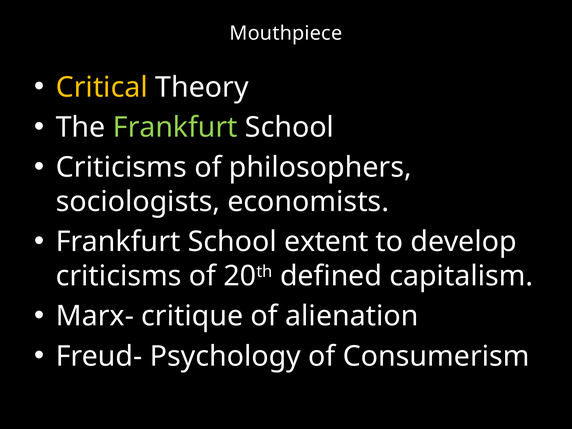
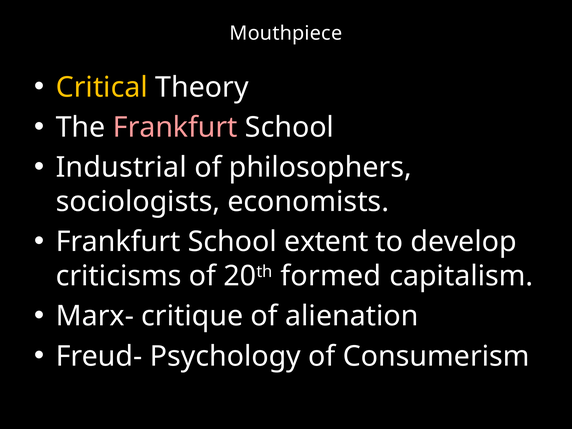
Frankfurt colour: light green -> pink (175, 127)
Criticisms: Criticisms -> Industrial (121, 167)
defined: defined -> formed (331, 276)
